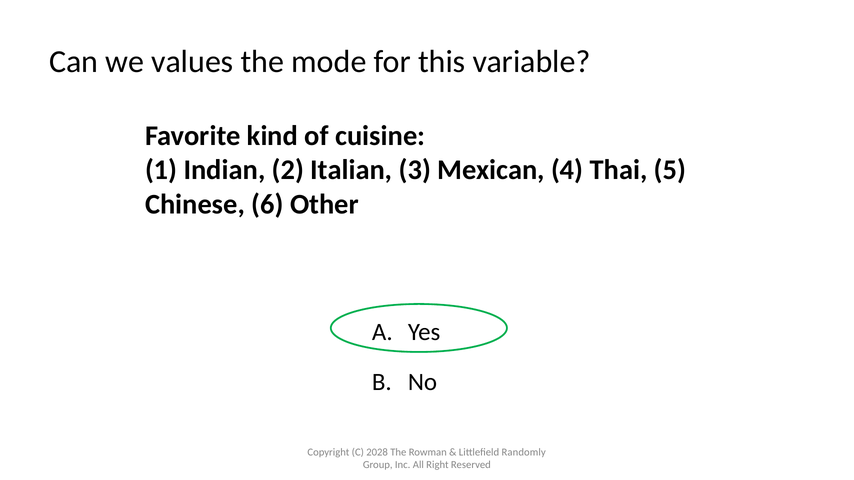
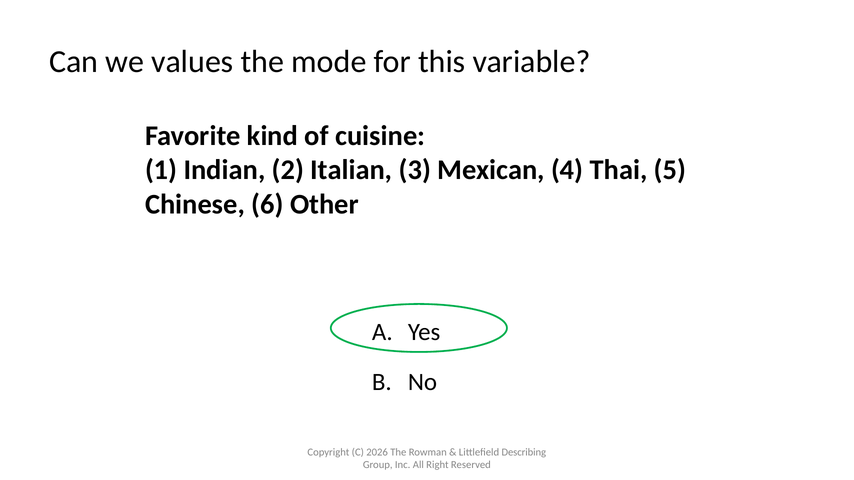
2028: 2028 -> 2026 (377, 452)
Randomly: Randomly -> Describing (524, 452)
